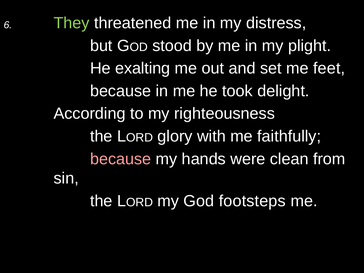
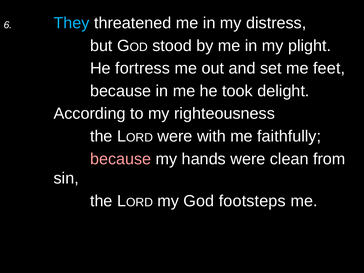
They colour: light green -> light blue (72, 23)
exalting: exalting -> fortress (143, 68)
glory: glory -> were (175, 136)
